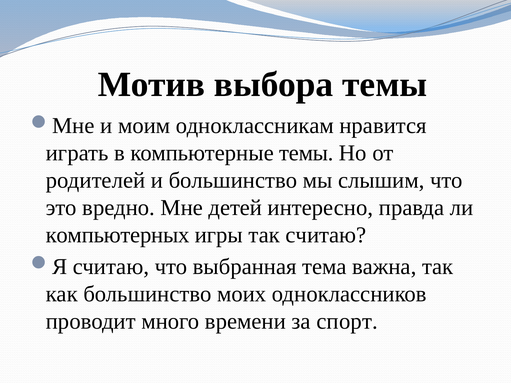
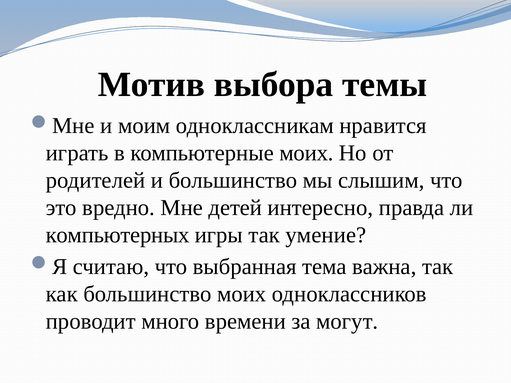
компьютерные темы: темы -> моих (306, 153)
так считаю: считаю -> умение (326, 235)
спорт: спорт -> могут (347, 321)
